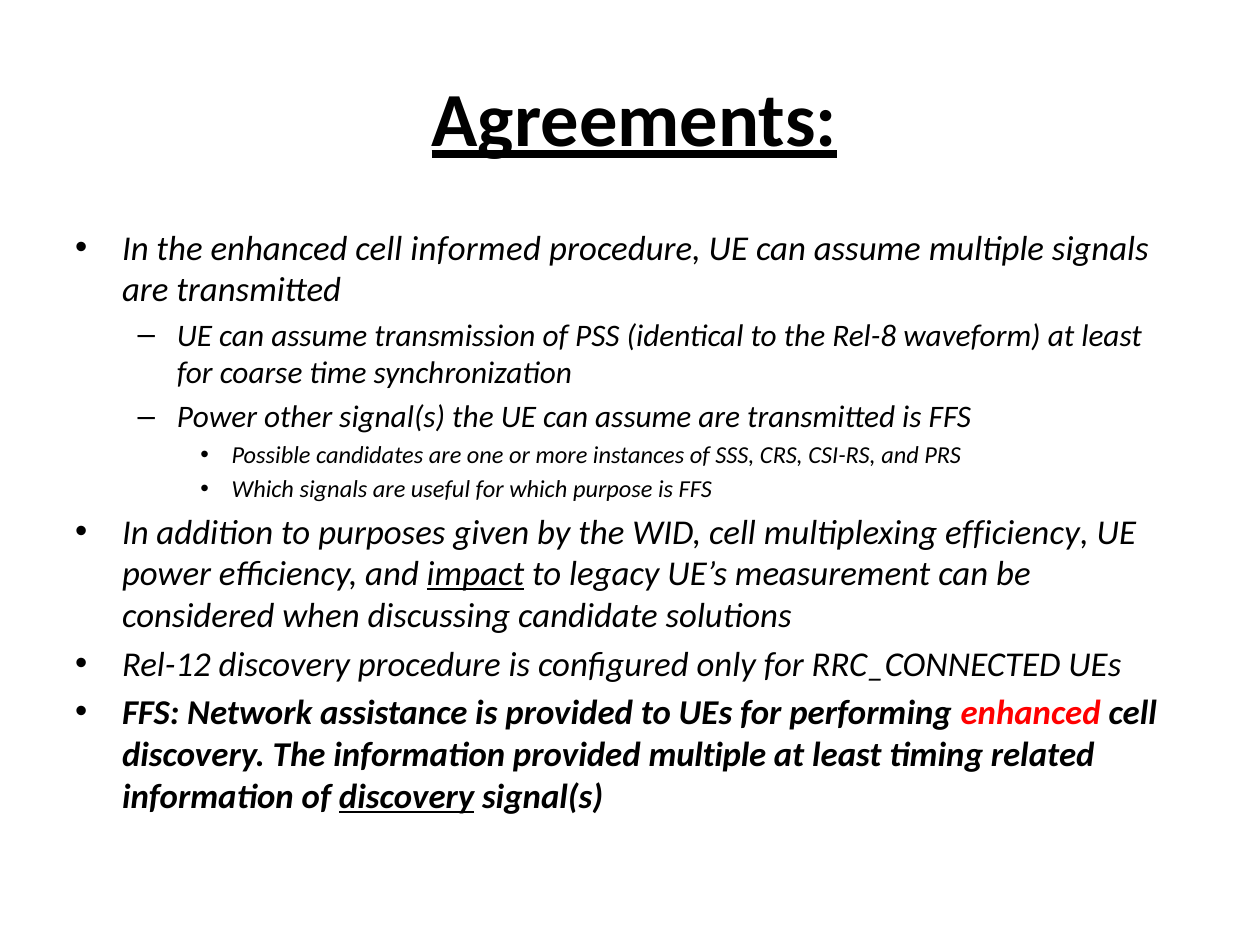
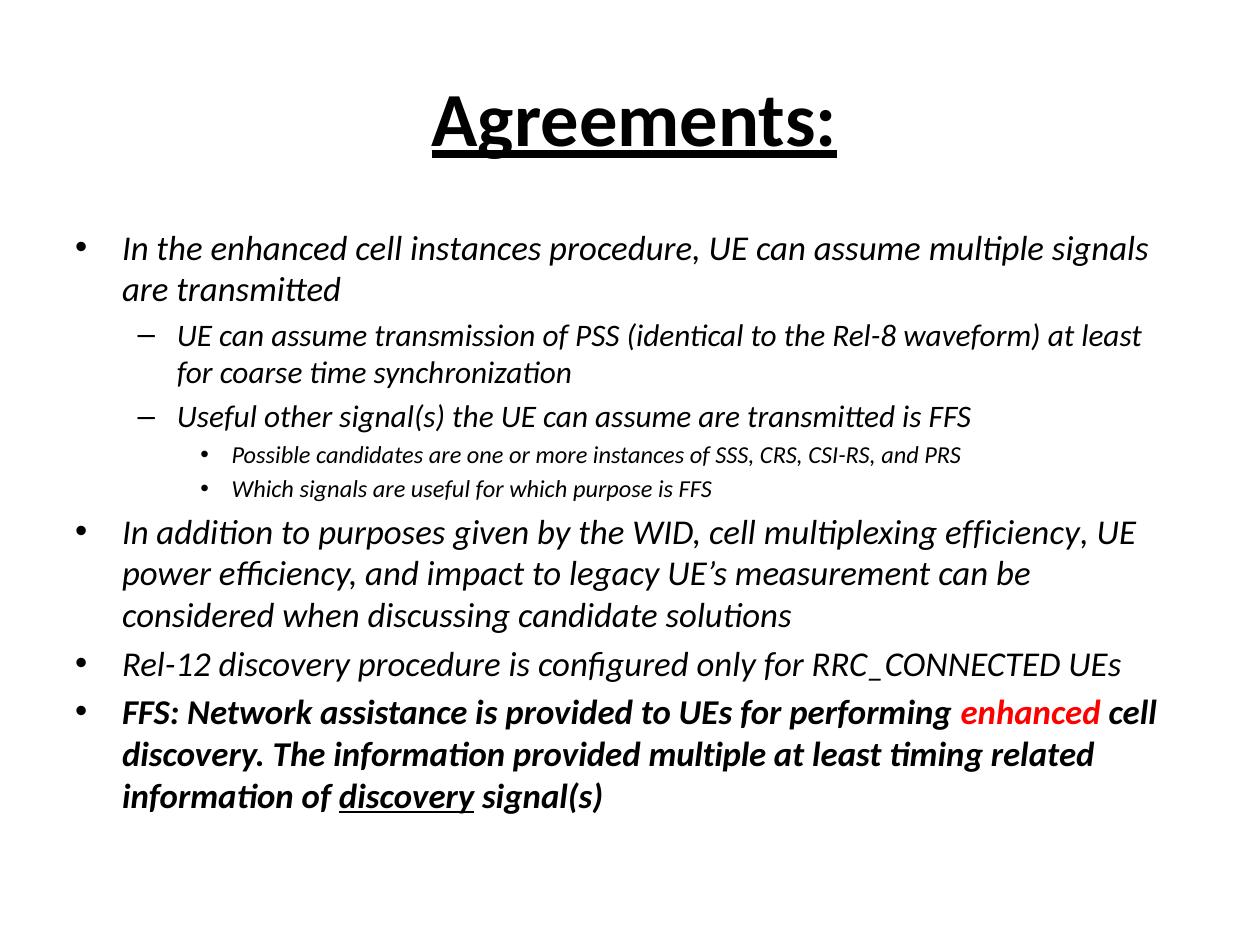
cell informed: informed -> instances (476, 249)
Power: Power -> Useful (217, 417)
impact underline: present -> none (475, 574)
